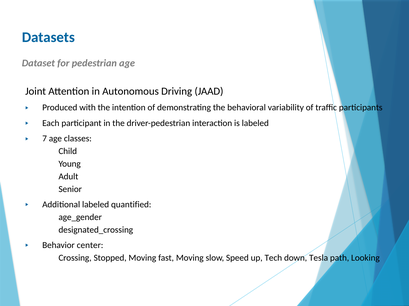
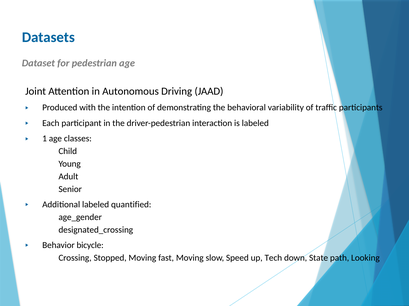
7: 7 -> 1 (45, 139)
center: center -> bicycle (90, 246)
Tesla: Tesla -> State (319, 258)
